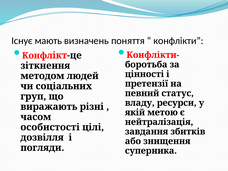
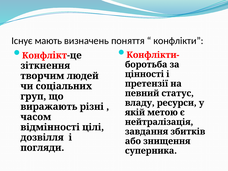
методом: методом -> творчим (42, 76)
особистості: особистості -> відмінності (50, 127)
